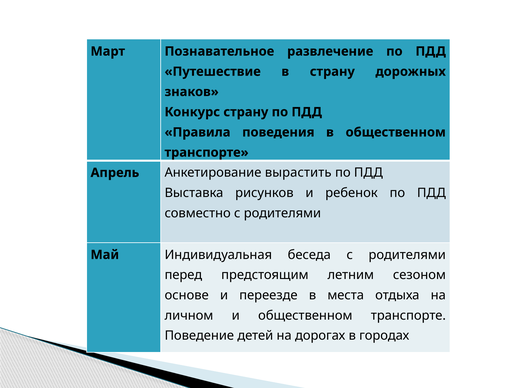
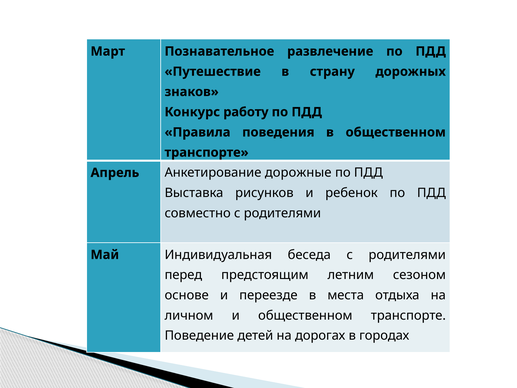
Конкурс страну: страну -> работу (246, 112)
вырастить: вырастить -> дорожные (298, 173)
